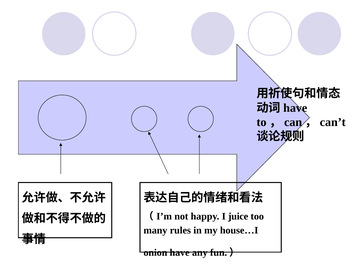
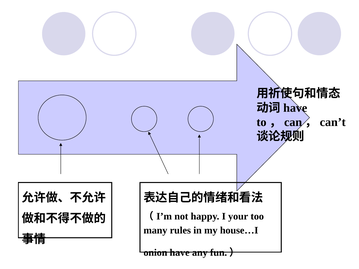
juice: juice -> your (238, 216)
